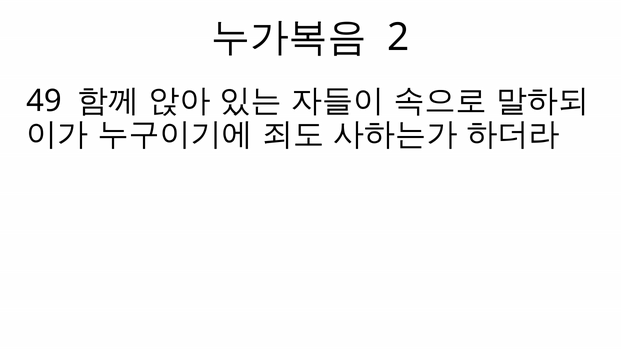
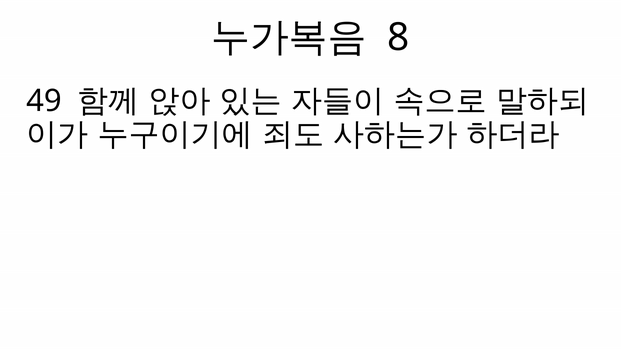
2: 2 -> 8 (399, 37)
